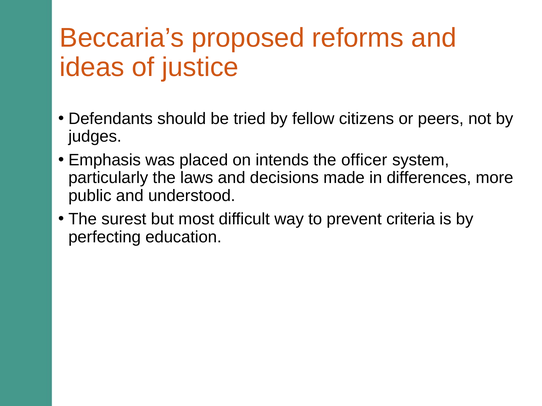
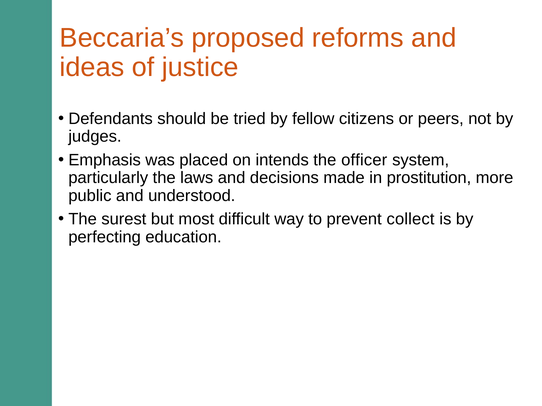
differences: differences -> prostitution (429, 178)
criteria: criteria -> collect (411, 219)
